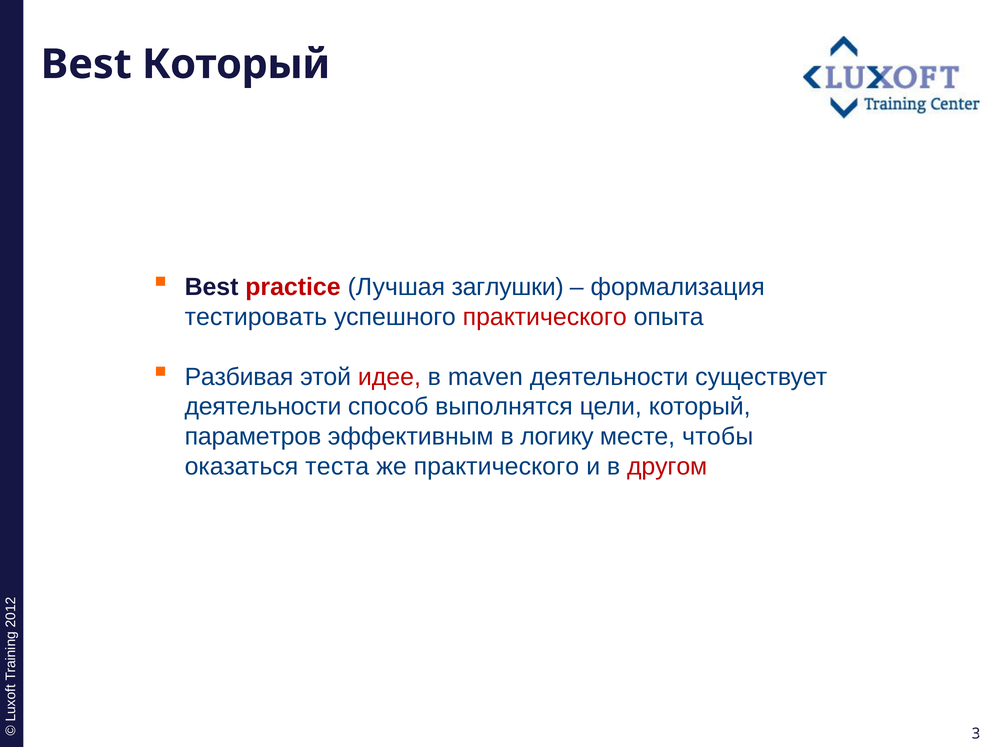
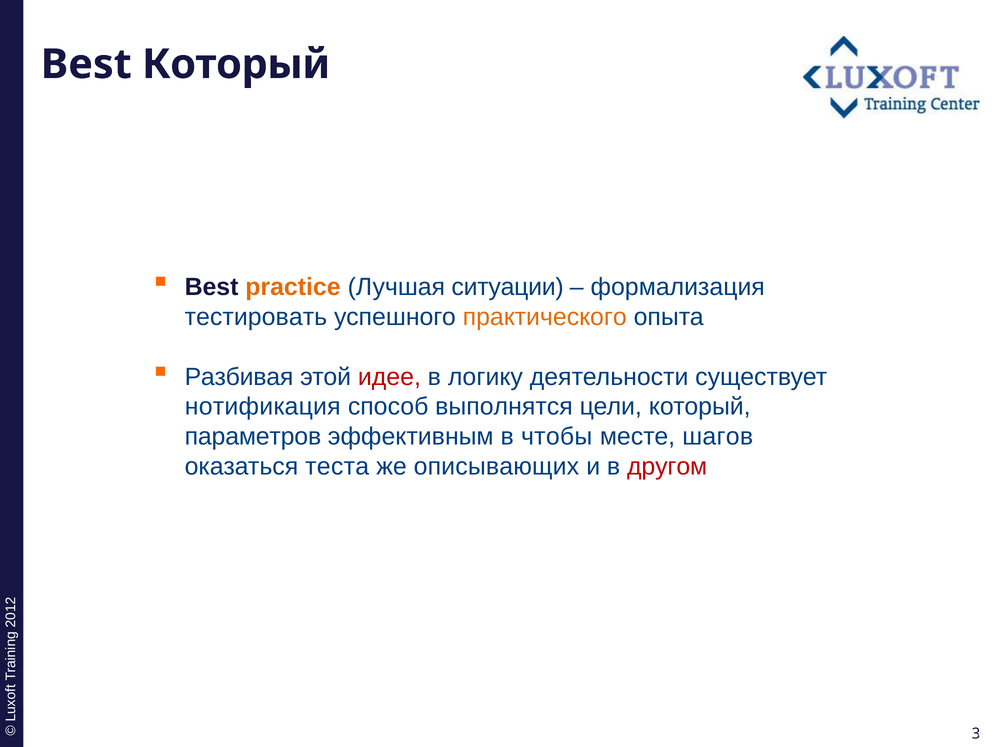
practice colour: red -> orange (293, 287)
заглушки: заглушки -> ситуации (508, 287)
практического colour: red -> orange (545, 317)
maven: maven -> логику (485, 376)
деятельности: деятельности -> нотификация (263, 406)
логику: логику -> чтобы (557, 436)
чтобы: чтобы -> шагов (718, 436)
же практического: практического -> описывающих (496, 466)
